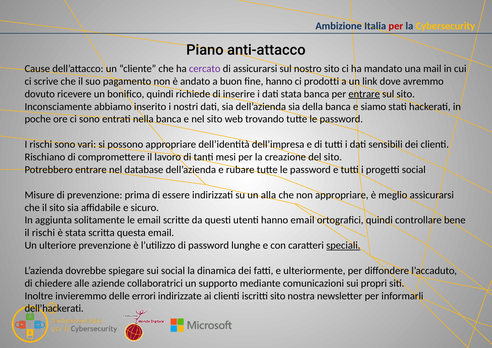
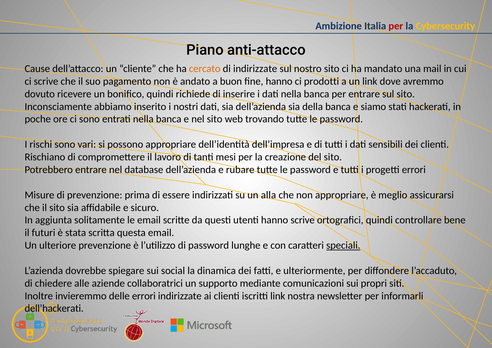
cercato colour: purple -> orange (205, 69)
di assicurarsi: assicurarsi -> indirizzate (255, 69)
dati stata: stata -> nella (291, 94)
entrare underline: present -> none (364, 94)
progetti social: social -> errori (414, 170)
hanno email: email -> scrive (303, 220)
il rischi: rischi -> futuri (44, 233)
iscritti sito: sito -> link (278, 296)
